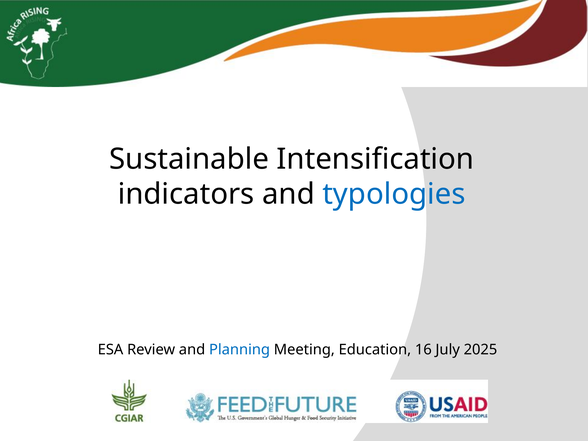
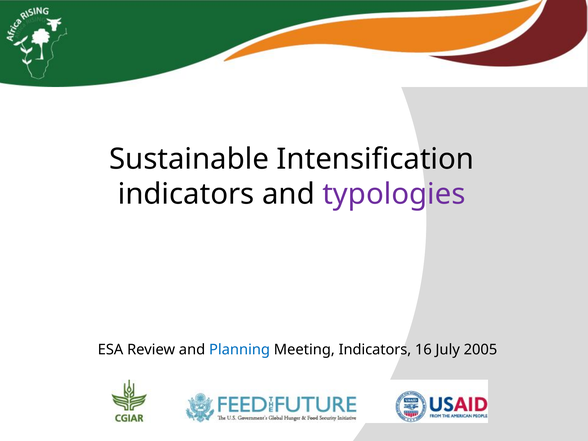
typologies colour: blue -> purple (394, 194)
Meeting Education: Education -> Indicators (375, 350)
2025: 2025 -> 2005 (480, 350)
